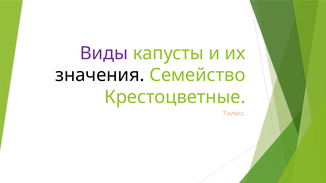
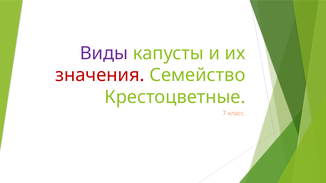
значения colour: black -> red (100, 75)
